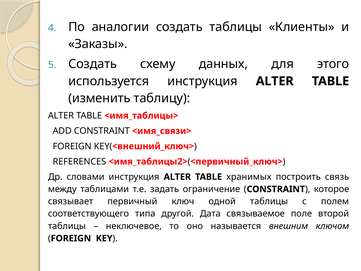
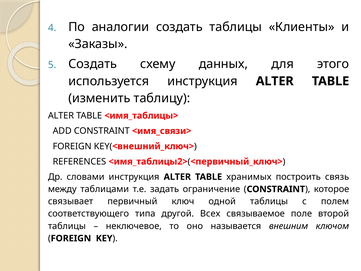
Дата: Дата -> Всех (210, 214)
